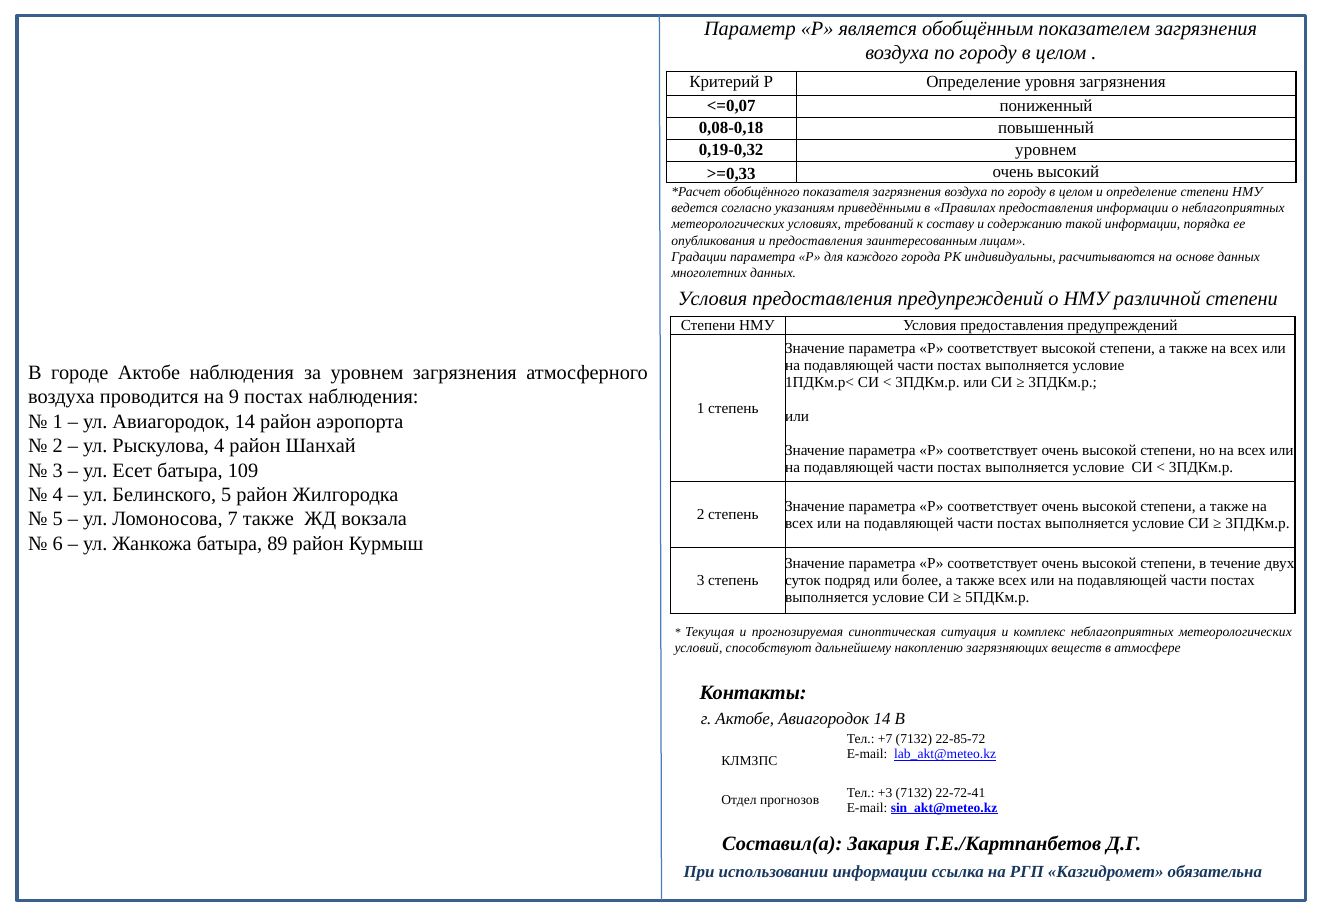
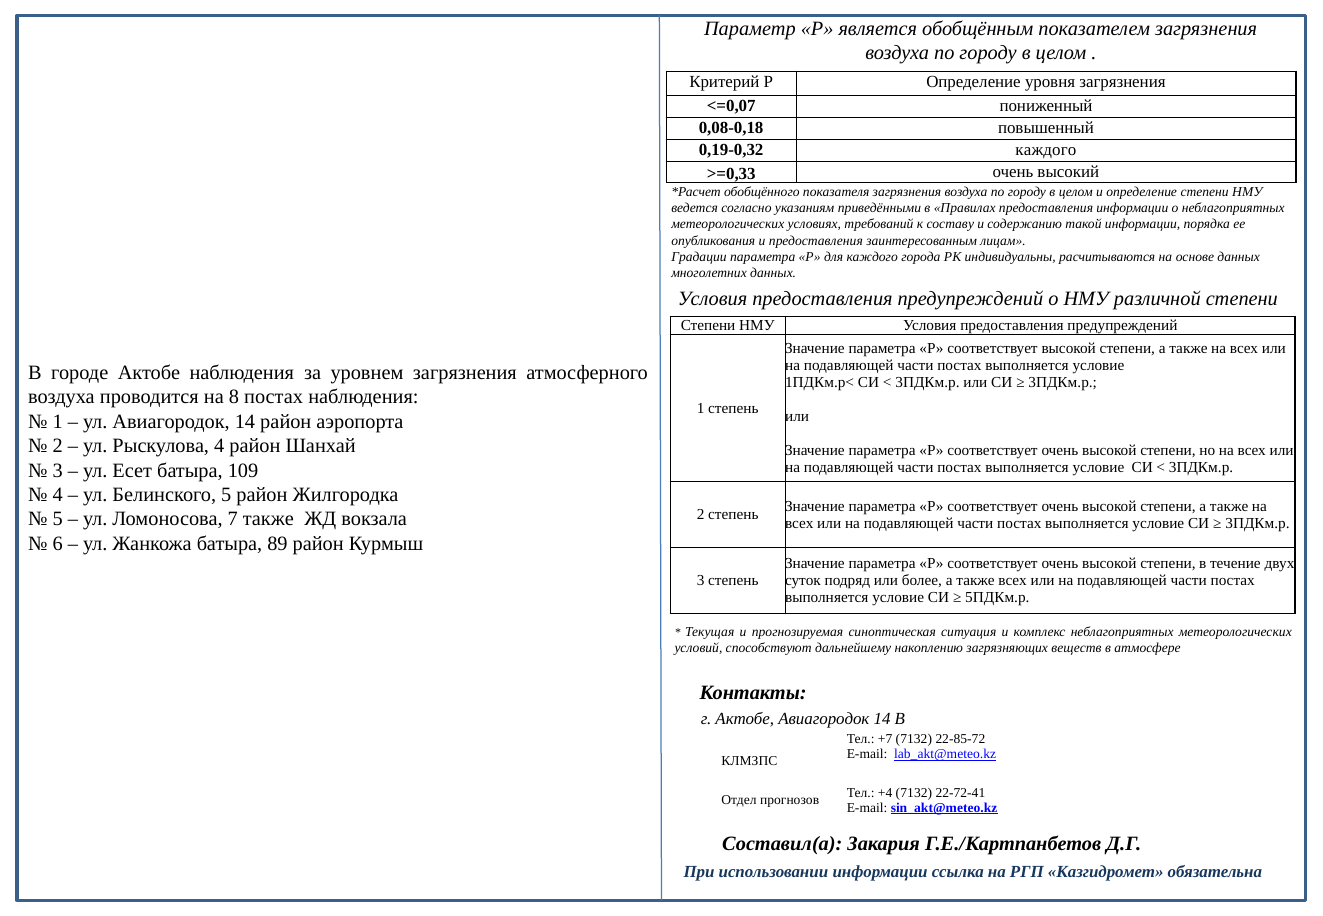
0,19-0,32 уровнем: уровнем -> каждого (1046, 150)
9: 9 -> 8 (234, 397)
+3: +3 -> +4 (885, 793)
